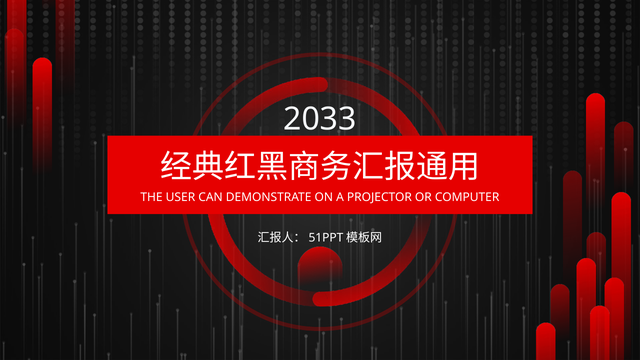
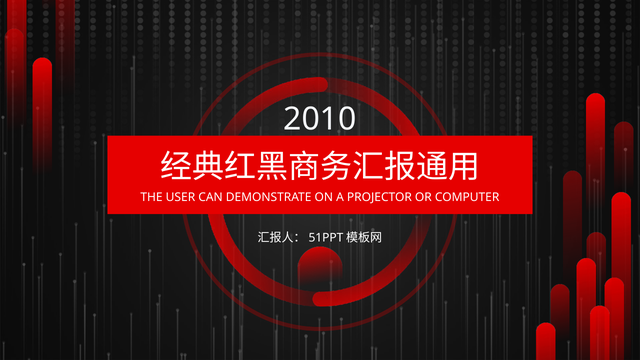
2033: 2033 -> 2010 (320, 119)
